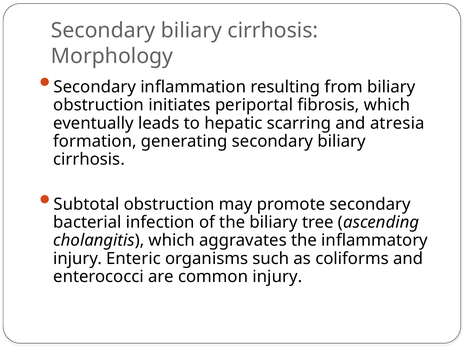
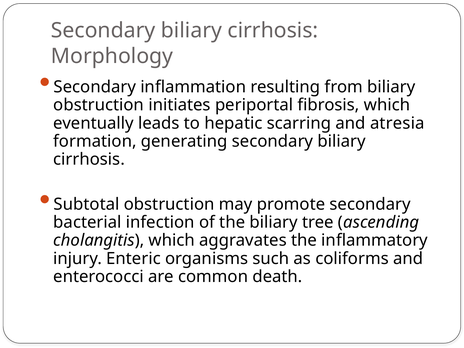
common injury: injury -> death (277, 277)
